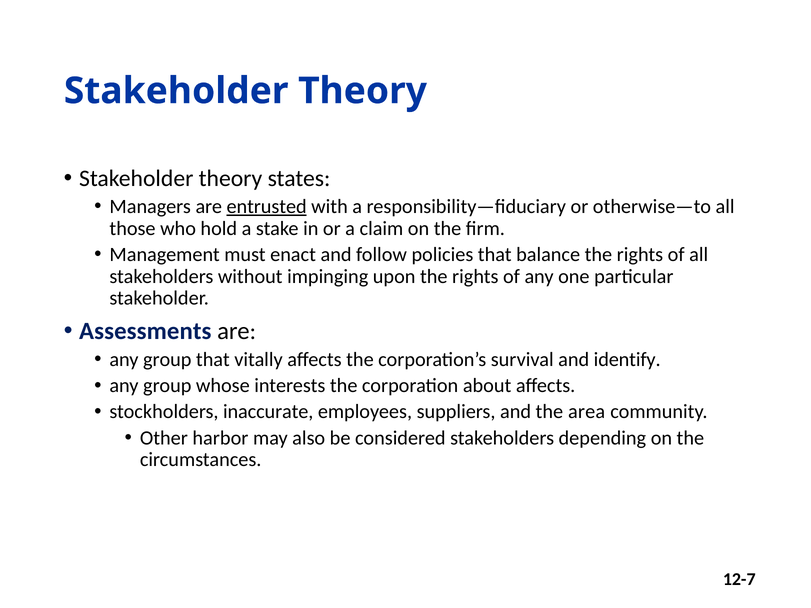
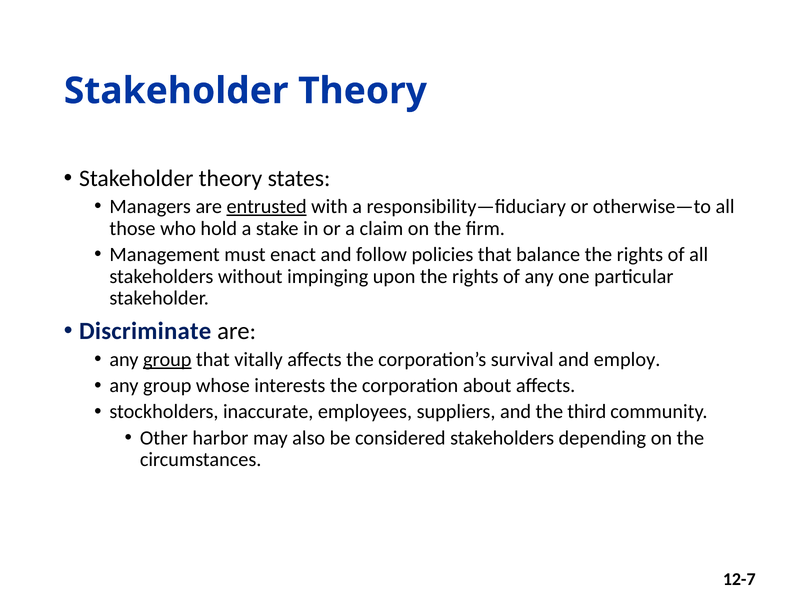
Assessments: Assessments -> Discriminate (145, 331)
group underline: none -> present (167, 360)
identify: identify -> employ (627, 360)
area: area -> third (587, 412)
